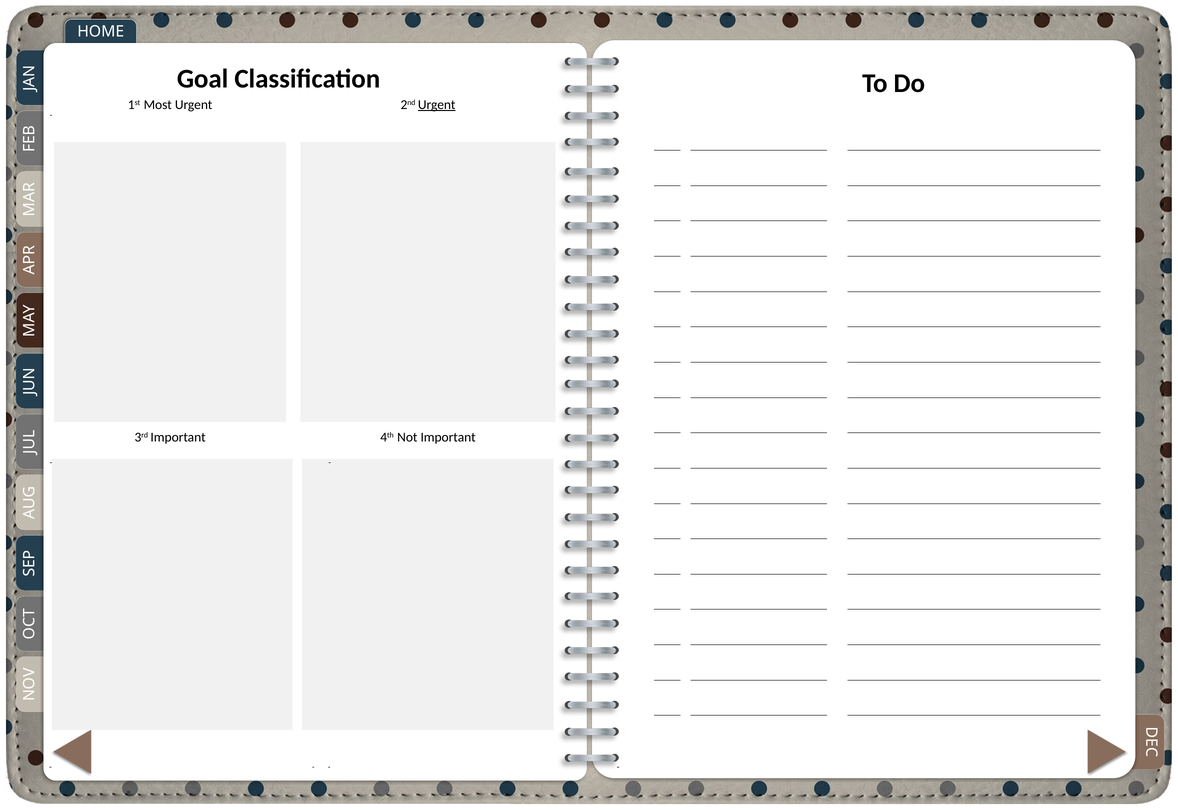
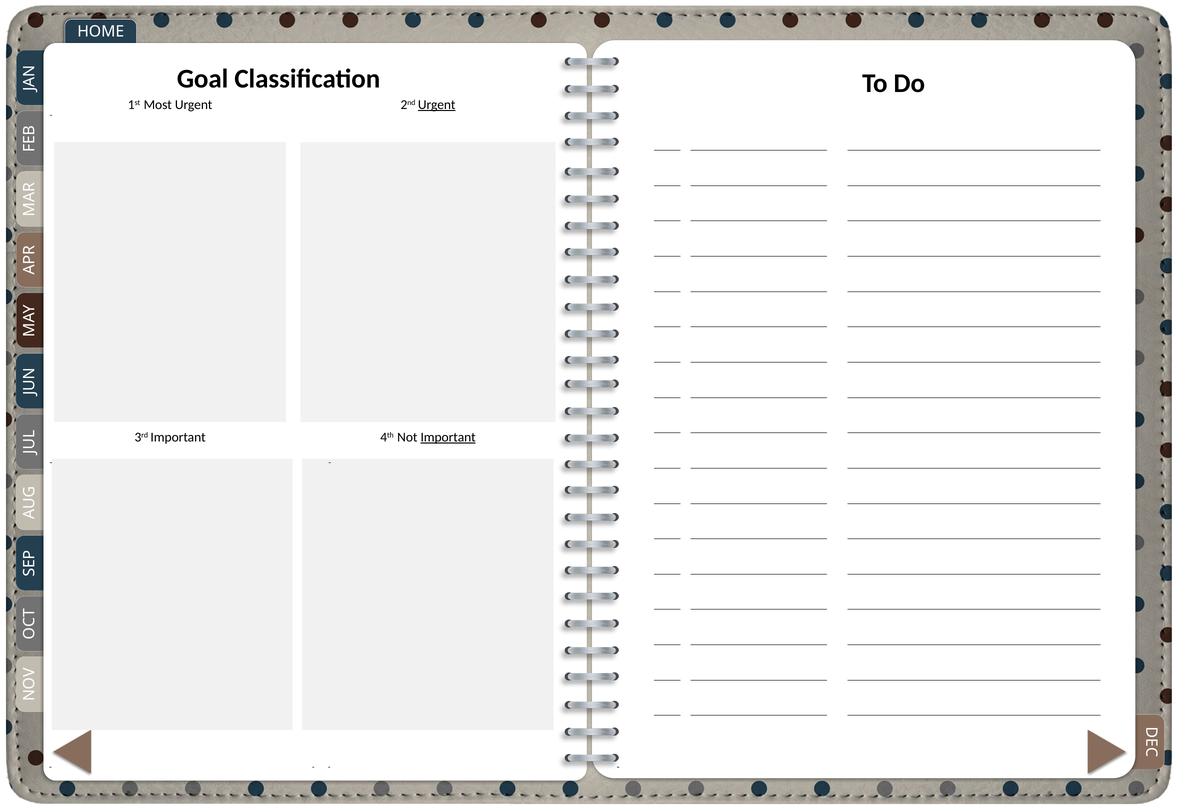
Important underline: none -> present (448, 437)
